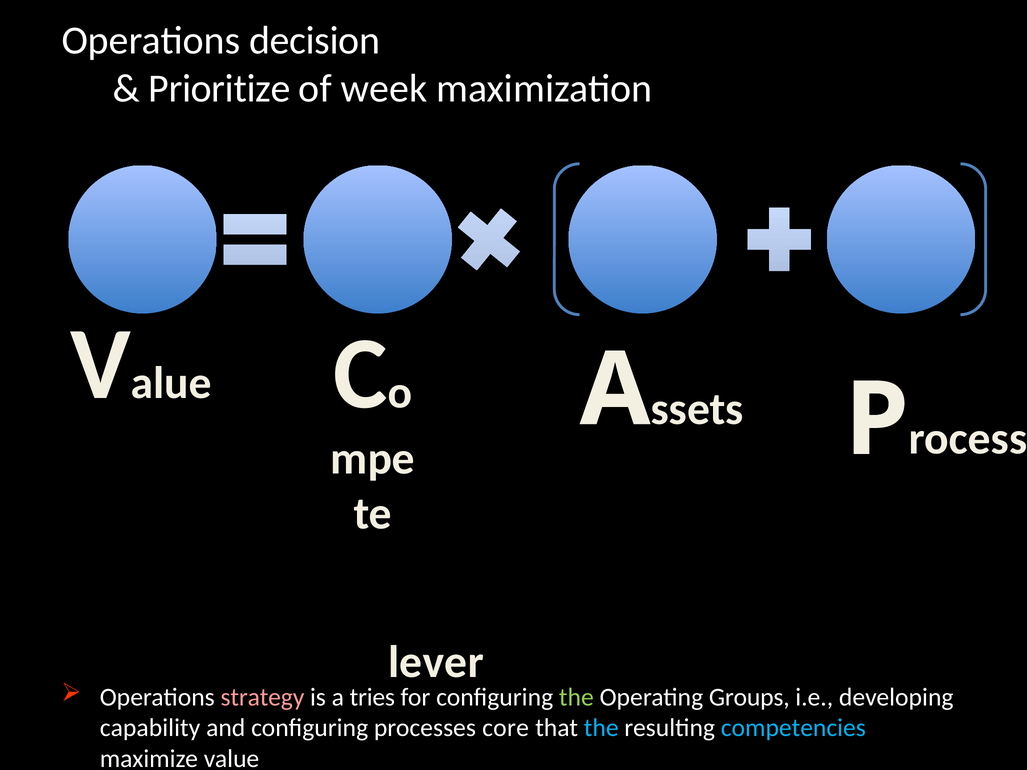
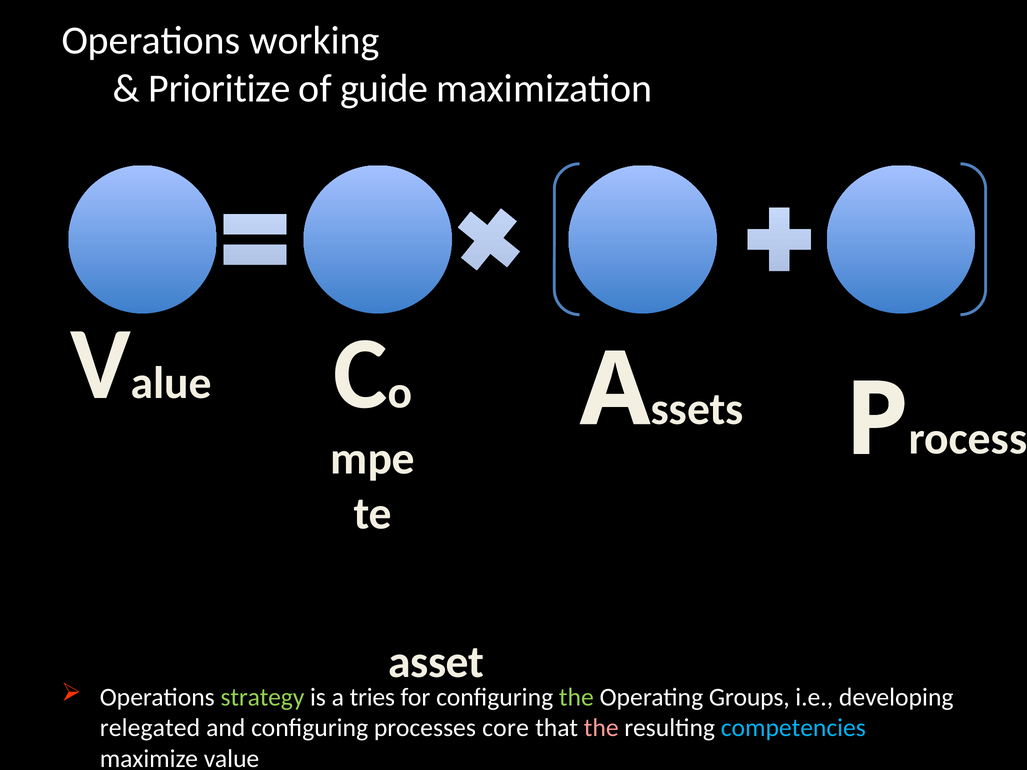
decision: decision -> working (314, 40)
week: week -> guide (384, 88)
lever: lever -> asset (436, 662)
strategy colour: pink -> light green (262, 697)
capability: capability -> relegated (150, 728)
the colour: light blue -> pink (601, 728)
